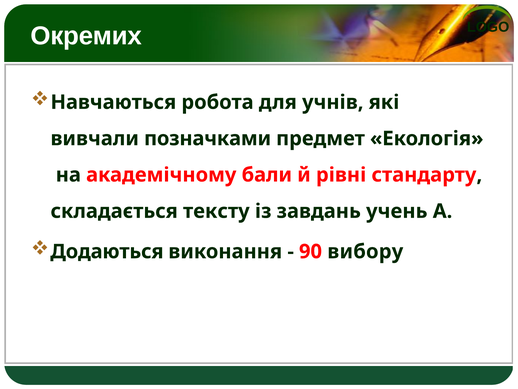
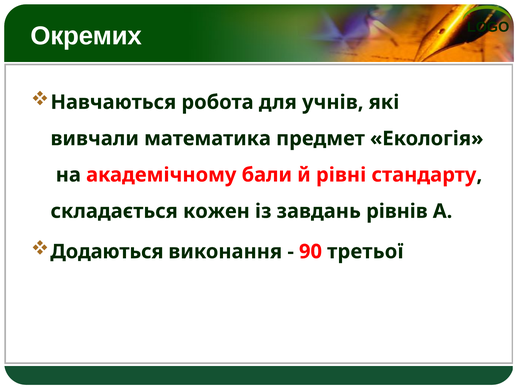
позначками: позначками -> математика (208, 138)
тексту: тексту -> кожен (216, 211)
учень: учень -> рівнів (397, 211)
вибору: вибору -> третьої (365, 251)
